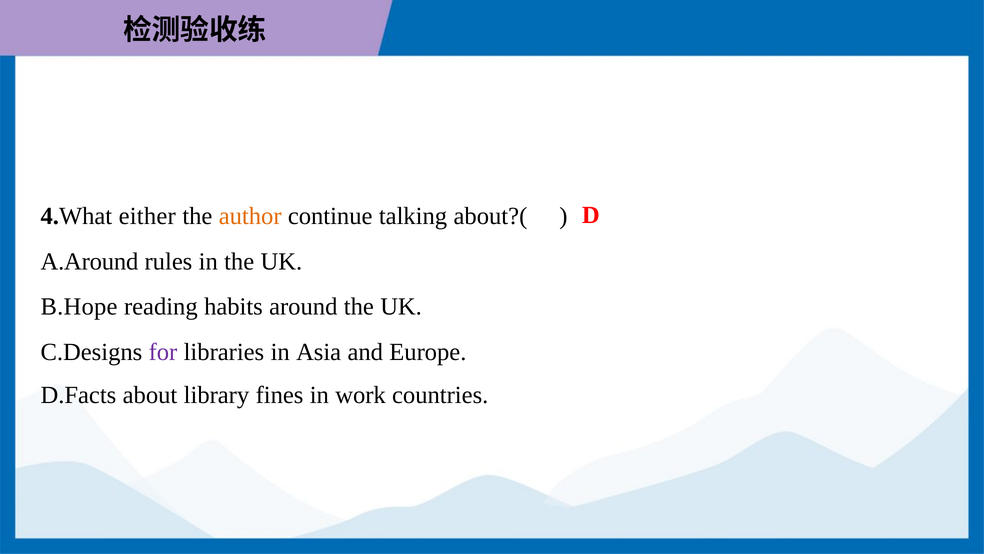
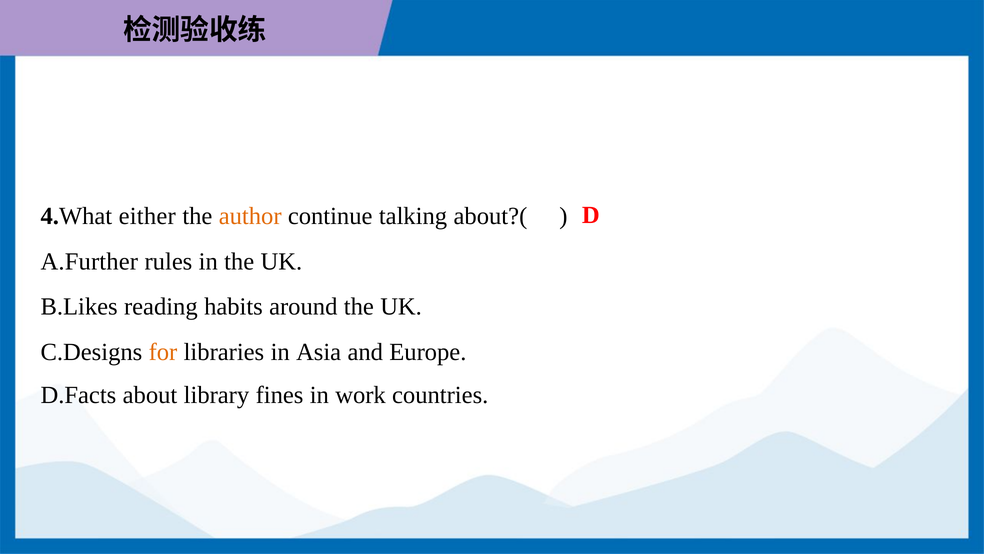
A.Around: A.Around -> A.Further (89, 261)
B.Hope: B.Hope -> B.Likes (79, 307)
for colour: purple -> orange (163, 352)
